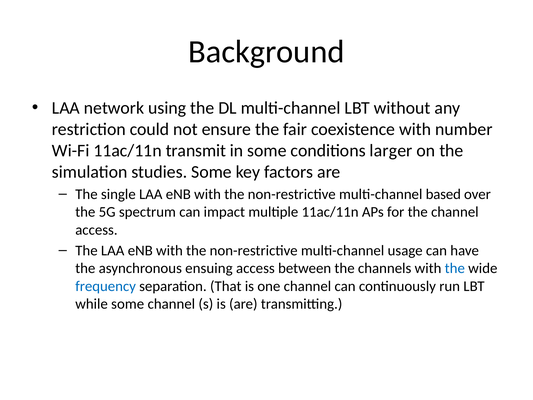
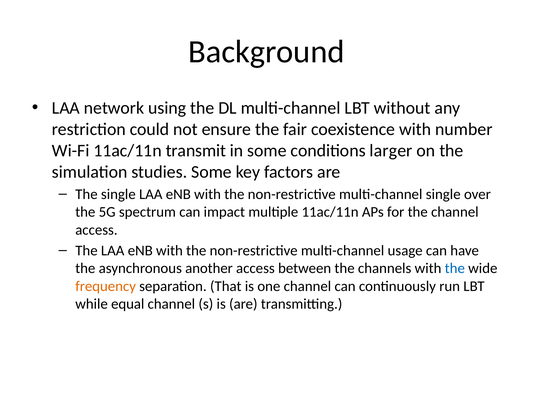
multi-channel based: based -> single (443, 194)
ensuing: ensuing -> another (209, 268)
frequency colour: blue -> orange (106, 286)
while some: some -> equal (128, 304)
